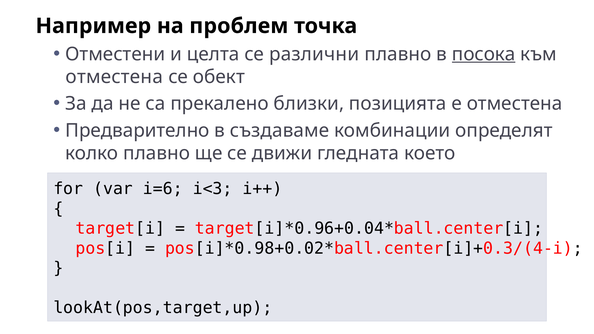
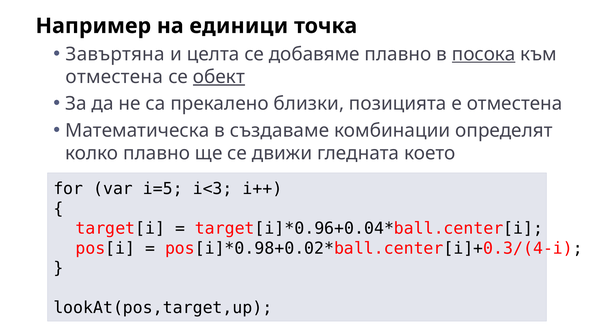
проблем: проблем -> единици (239, 26)
Отместени: Отместени -> Завъртяна (115, 54)
различни: различни -> добавяме (314, 54)
обект underline: none -> present (219, 77)
Предварително: Предварително -> Математическа (137, 131)
i=6: i=6 -> i=5 (163, 189)
